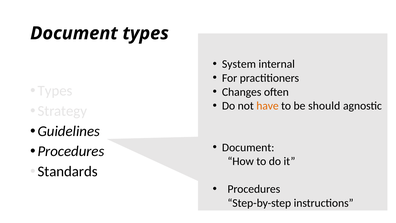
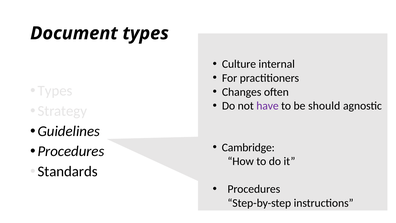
System: System -> Culture (239, 64)
have colour: orange -> purple (267, 106)
Document: Document -> Cambridge (248, 147)
